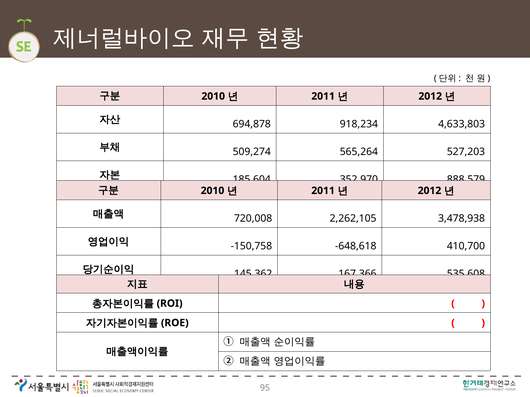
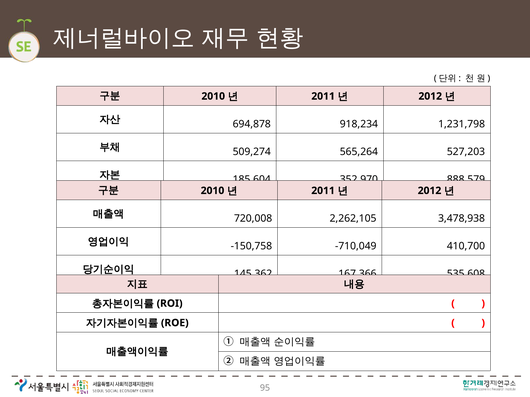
4,633,803: 4,633,803 -> 1,231,798 (462, 124)
-648,618: -648,618 -> -710,049 (356, 246)
